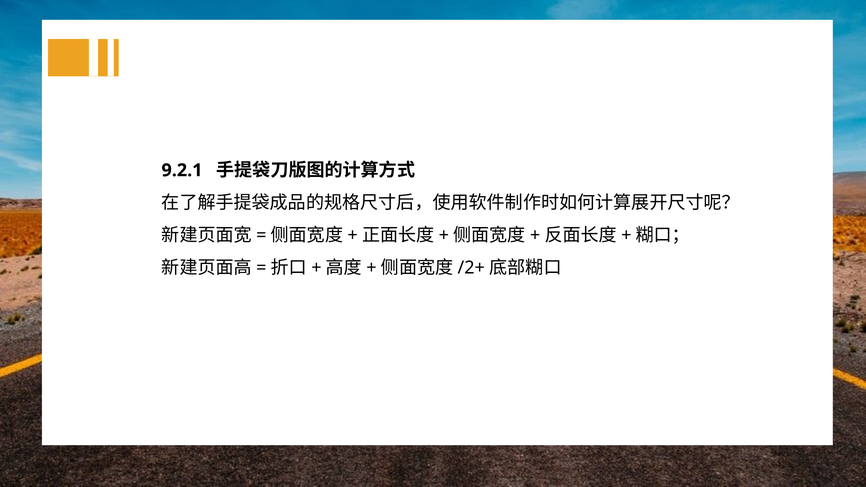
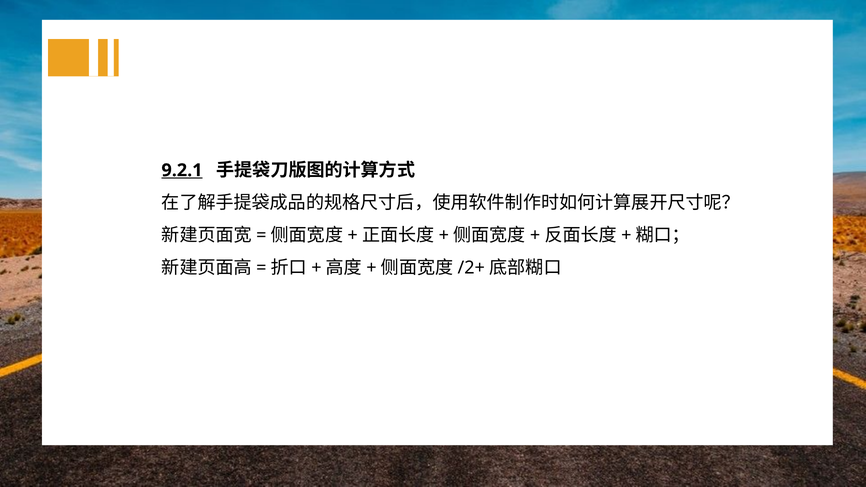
9.2.1 underline: none -> present (182, 170)
